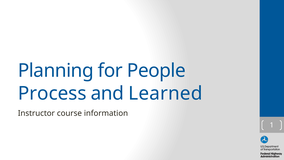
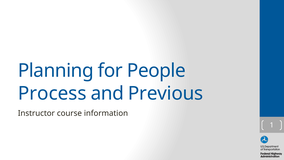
Learned: Learned -> Previous (166, 93)
